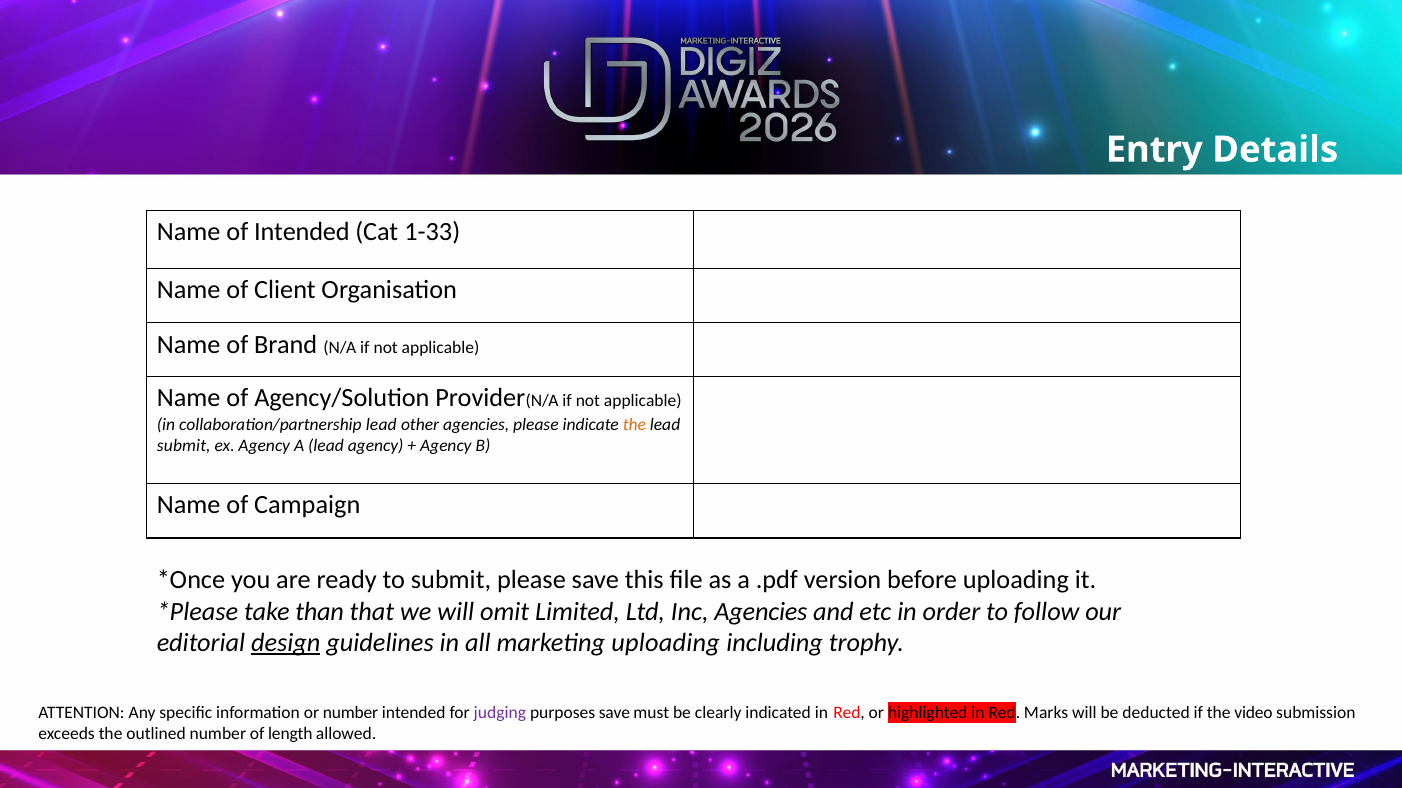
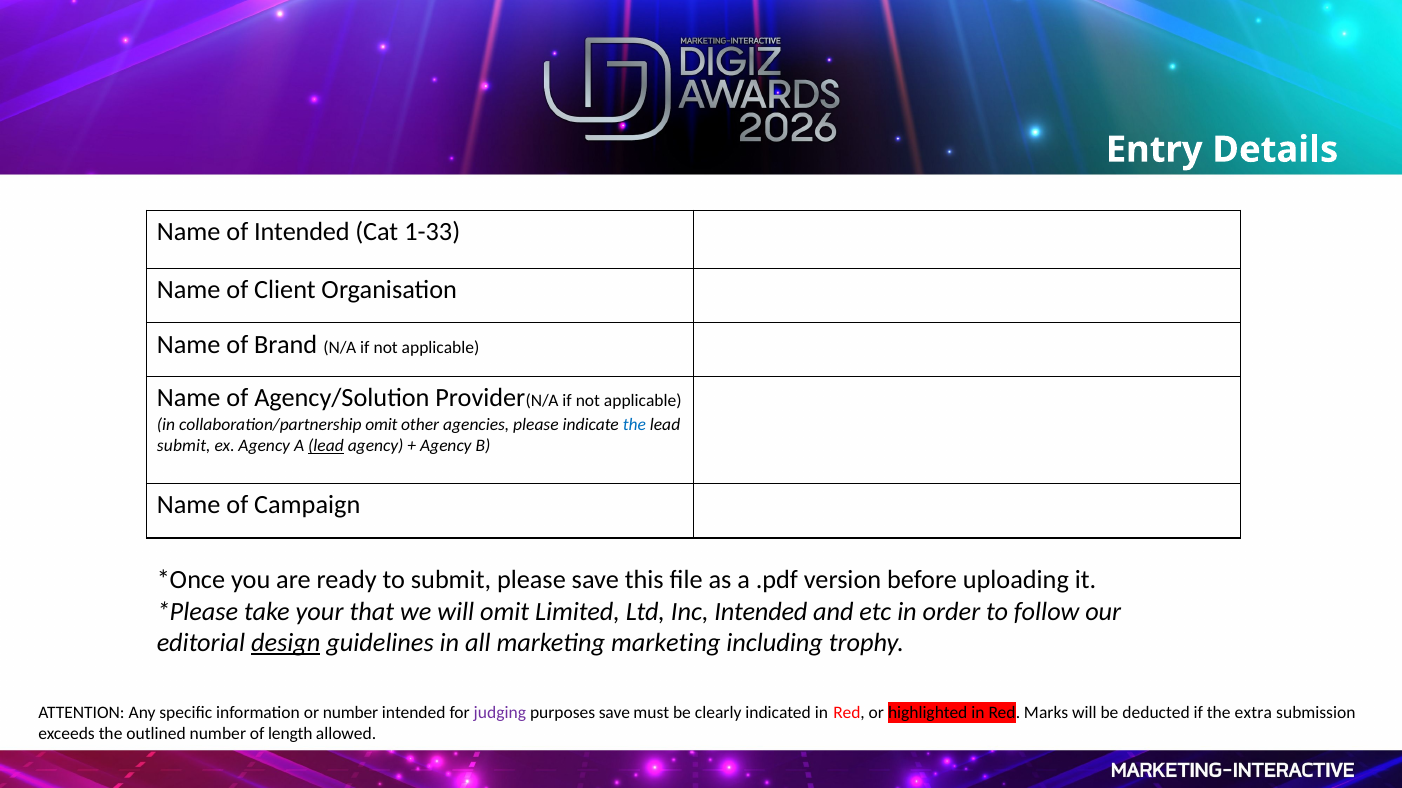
collaboration/partnership lead: lead -> omit (381, 425)
the colour: orange -> blue (634, 425)
lead underline: none -> present (326, 446)
than: than -> your (320, 612)
Inc Agencies: Agencies -> Intended (761, 612)
marketing uploading: uploading -> marketing (666, 643)
video: video -> extra (1253, 713)
